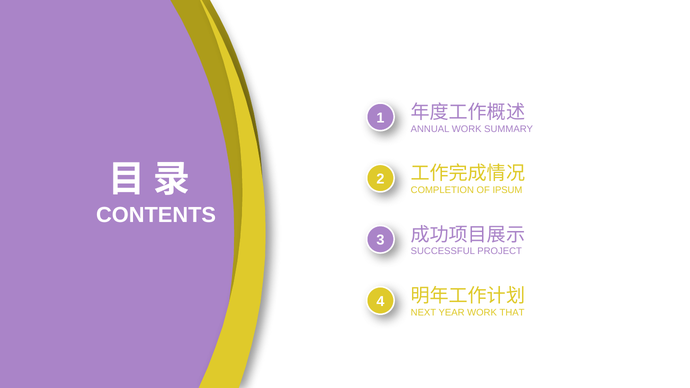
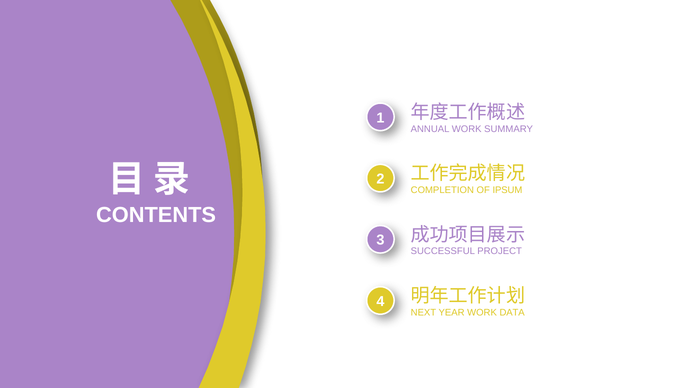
THAT: THAT -> DATA (512, 313)
